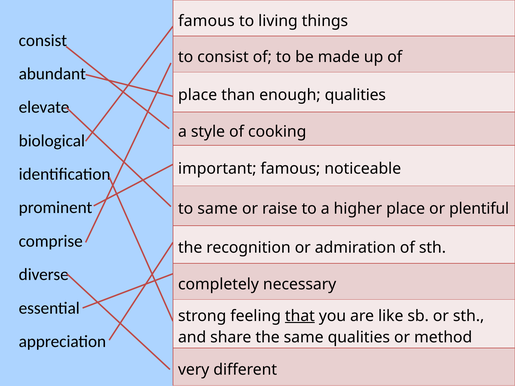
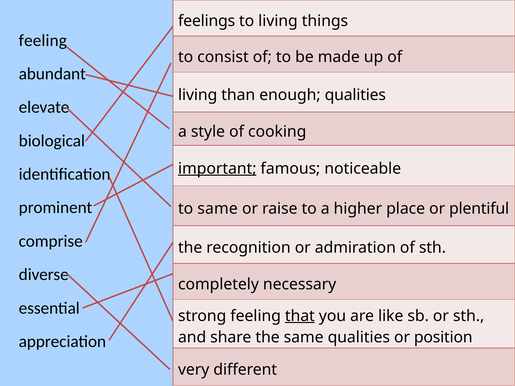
famous: famous -> feelings (207, 21)
consist: consist -> feeling (43, 40)
place: place -> living (198, 95)
important underline: none -> present (217, 169)
method: method -> position (443, 338)
